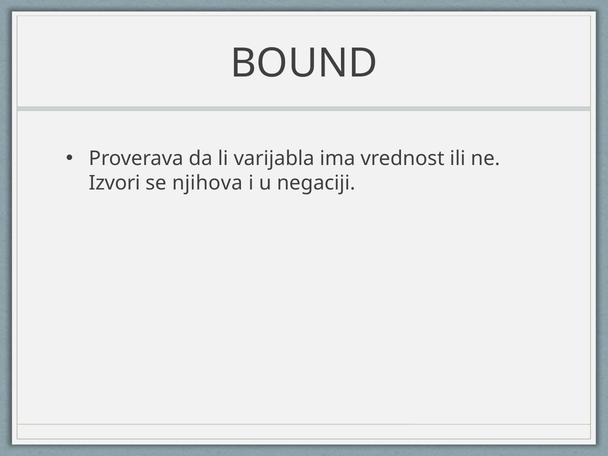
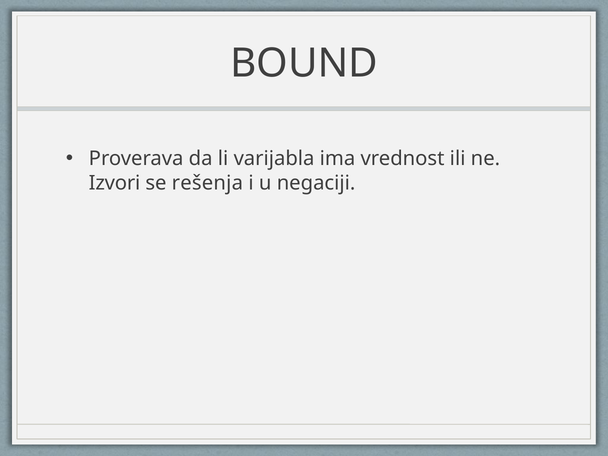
njihova: njihova -> rešenja (207, 183)
